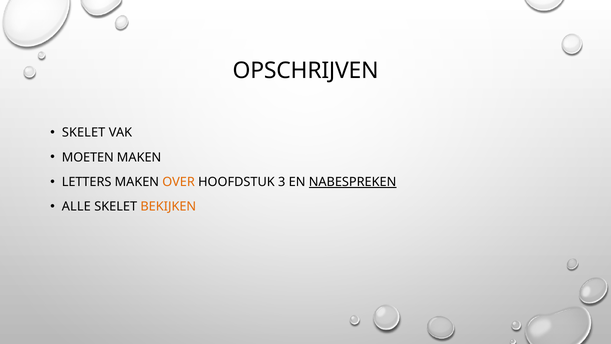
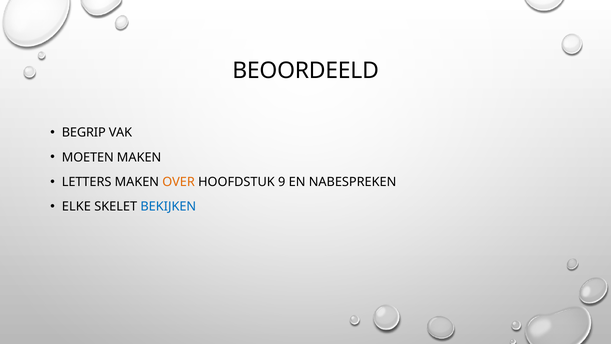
OPSCHRIJVEN: OPSCHRIJVEN -> BEOORDEELD (306, 71)
SKELET: SKELET -> BEGRIP (84, 132)
3: 3 -> 9 (282, 182)
NABESPREKEN underline: present -> none (353, 182)
ALLE: ALLE -> ELKE (76, 207)
BEKIJKEN colour: orange -> blue (168, 207)
